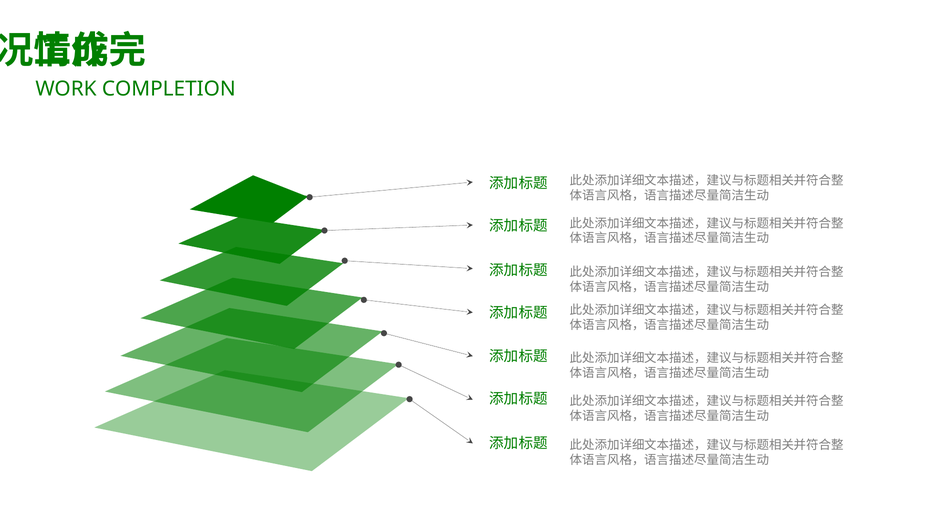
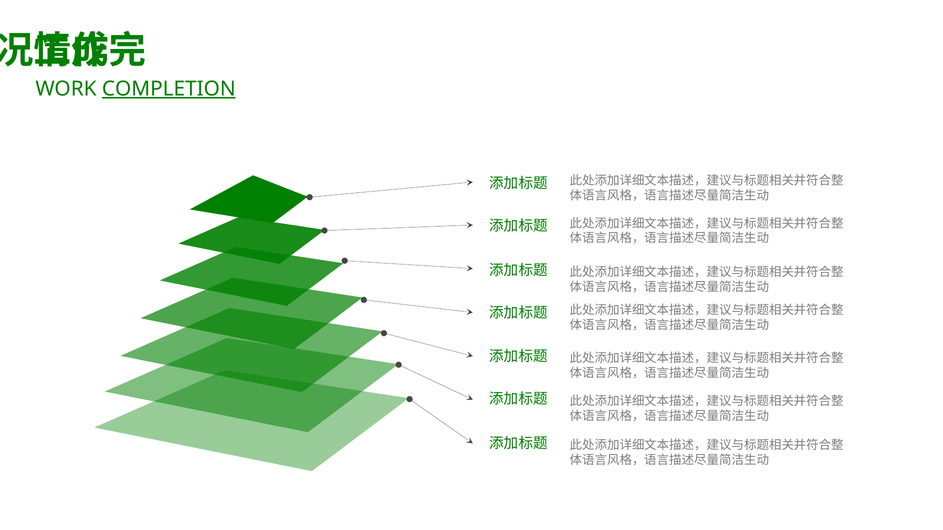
COMPLETION underline: none -> present (169, 89)
